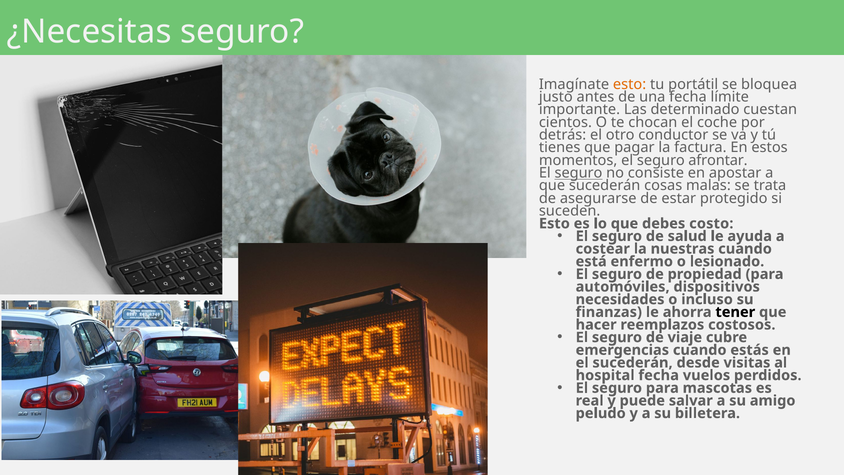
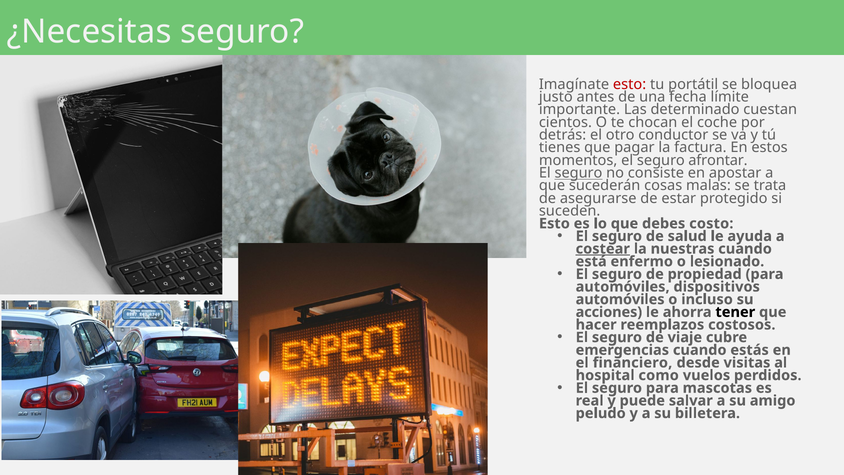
esto colour: orange -> red (630, 84)
costear underline: none -> present (603, 249)
necesidades: necesidades -> automóviles (620, 299)
finanzas: finanzas -> acciones (609, 312)
el sucederán: sucederán -> financiero (633, 362)
hospital fecha: fecha -> como (659, 375)
